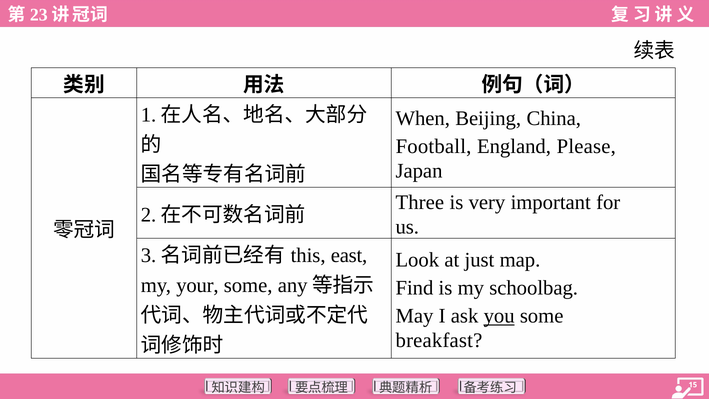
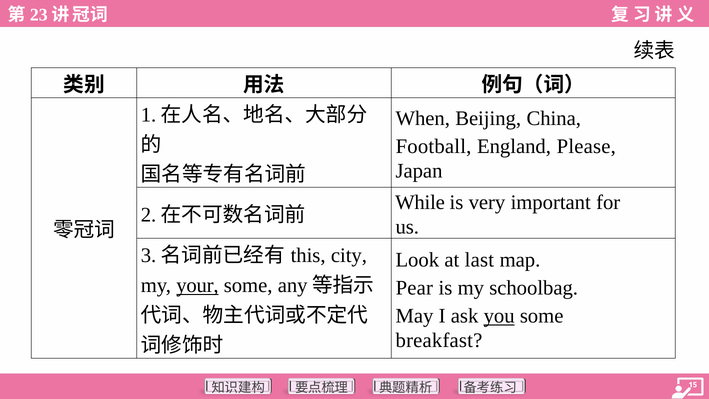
Three: Three -> While (420, 203)
east: east -> city (349, 255)
just: just -> last (479, 260)
your underline: none -> present (197, 285)
Find: Find -> Pear (414, 288)
